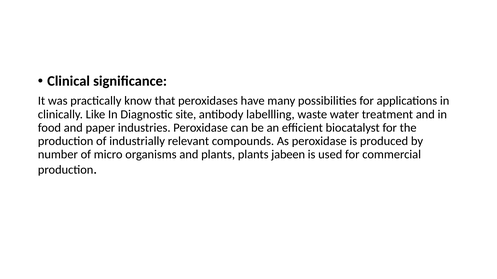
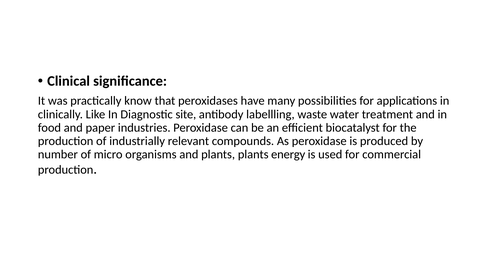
jabeen: jabeen -> energy (288, 155)
